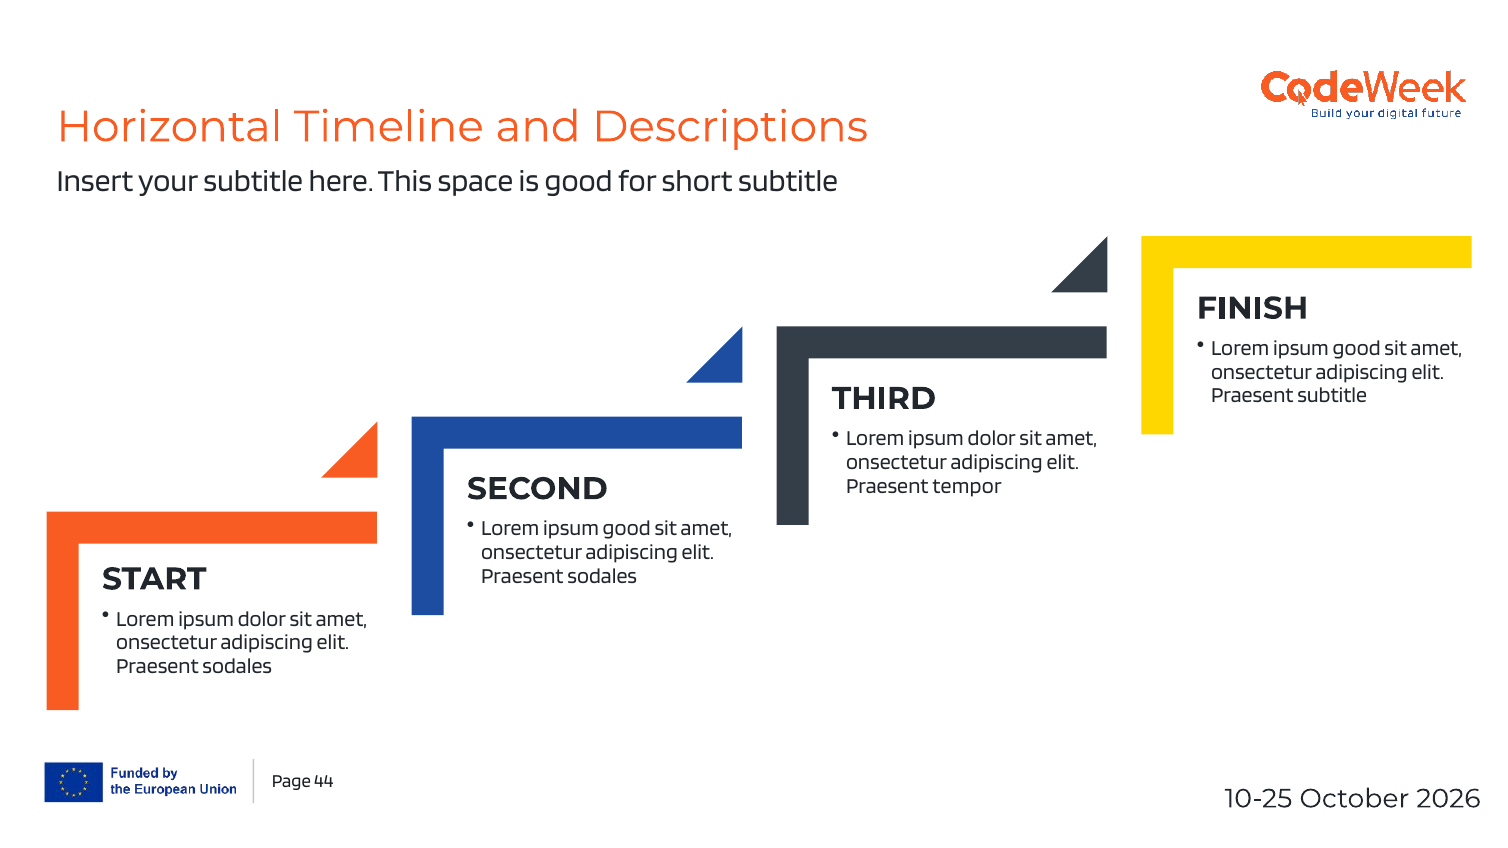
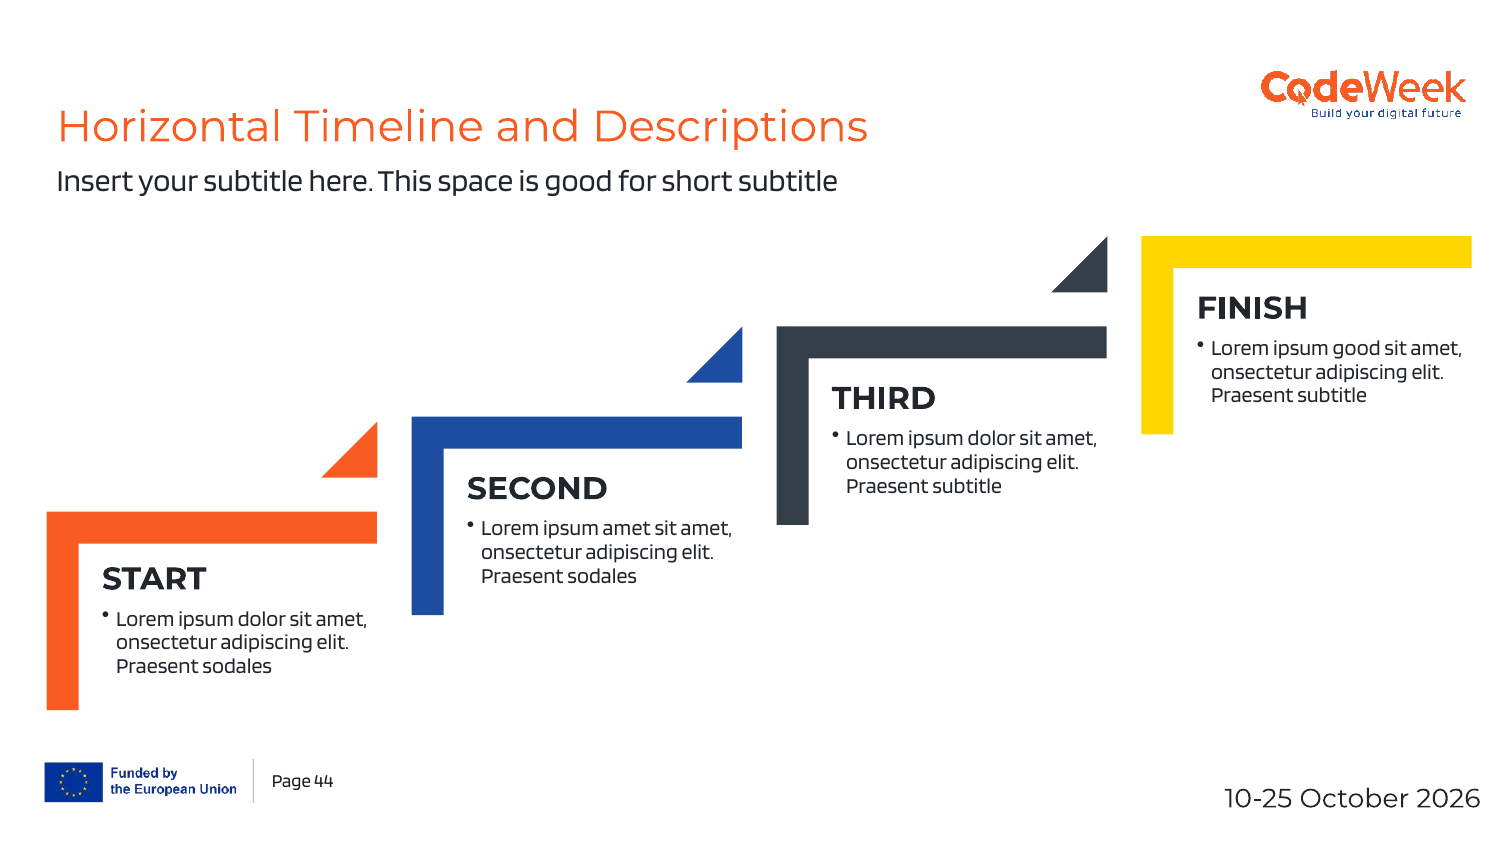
tempor: tempor -> subtitle (967, 486)
good: good -> amet (627, 529)
